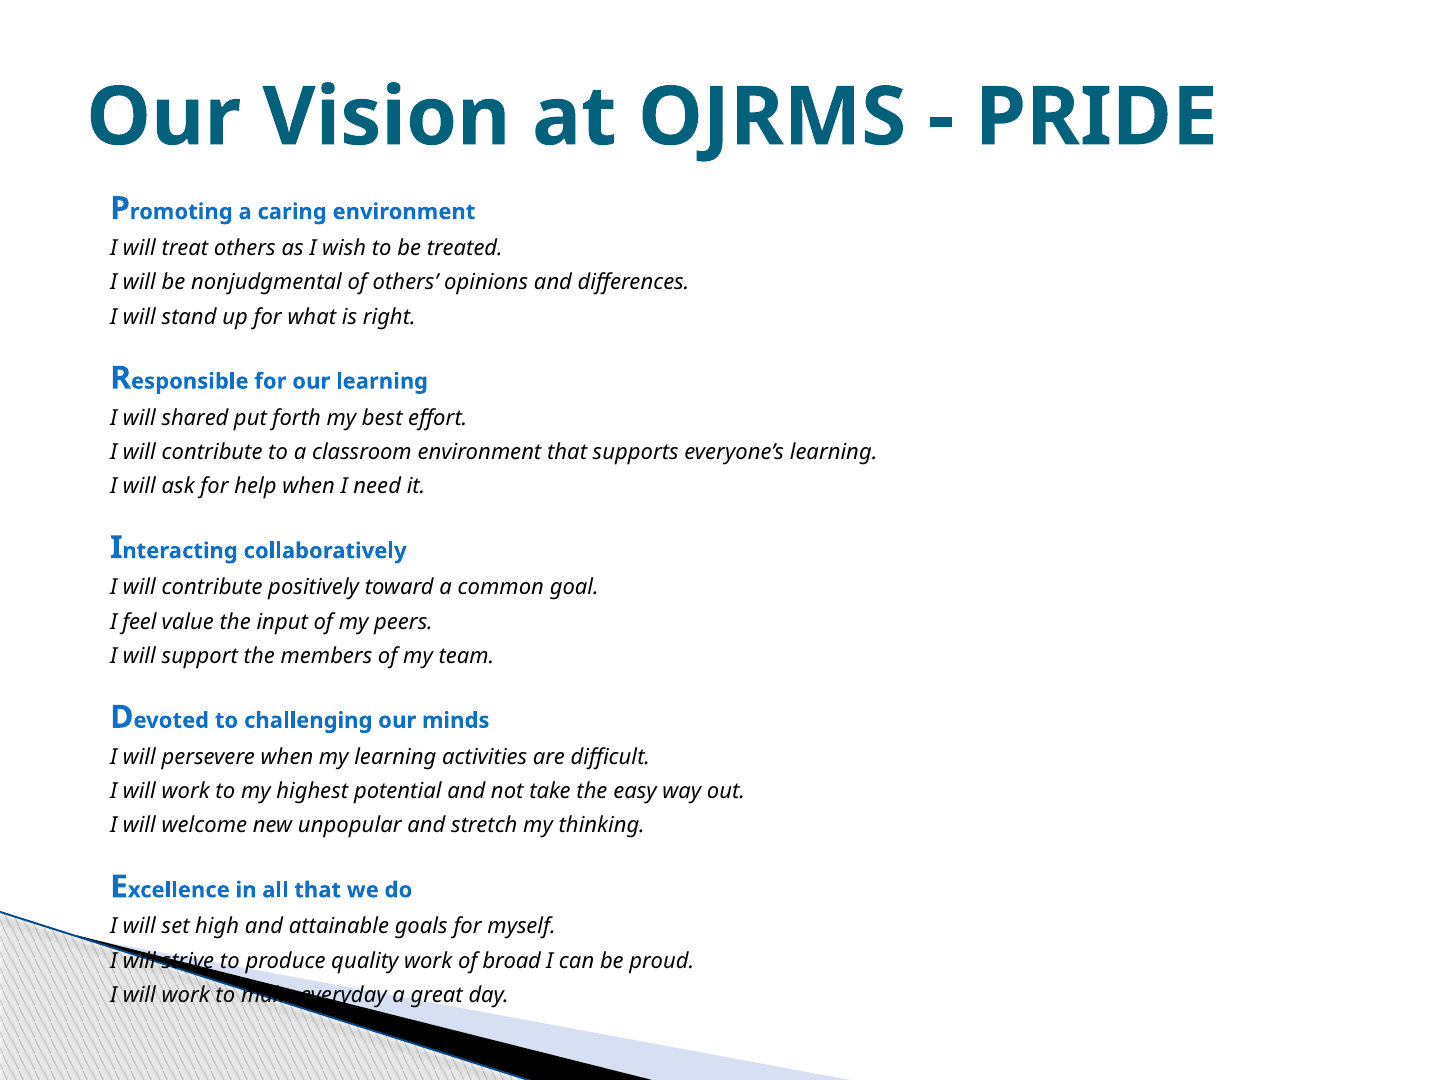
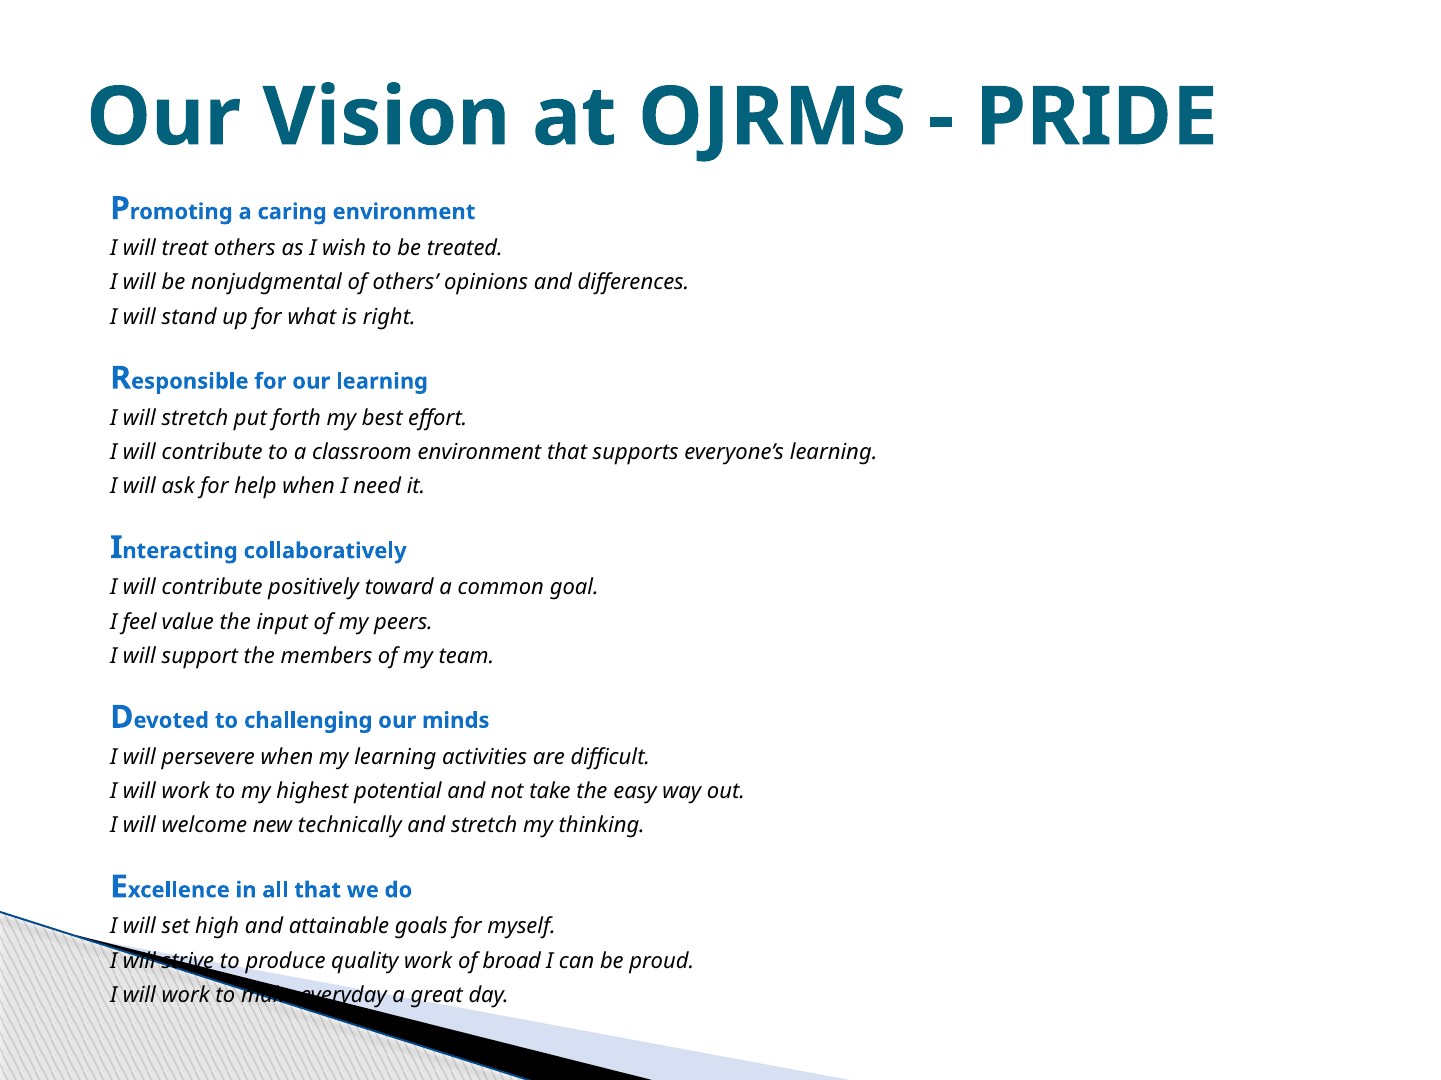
will shared: shared -> stretch (195, 418)
unpopular: unpopular -> technically (350, 826)
